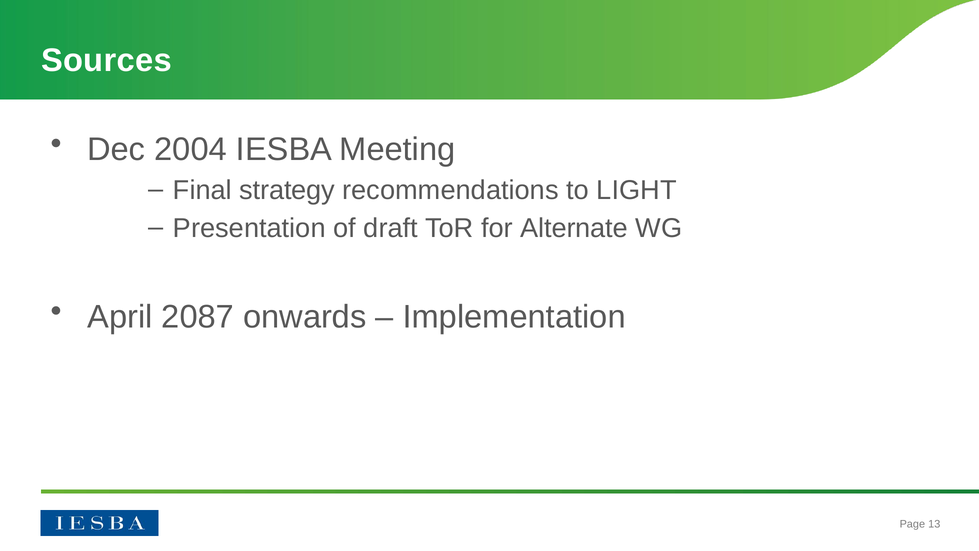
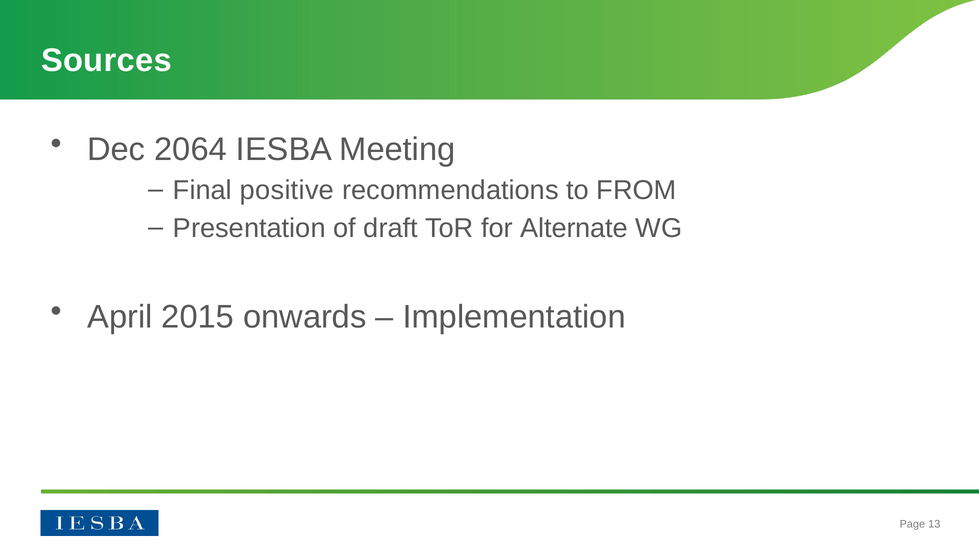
2004: 2004 -> 2064 (191, 149)
strategy: strategy -> positive (287, 190)
LIGHT: LIGHT -> FROM (637, 190)
2087: 2087 -> 2015 (198, 317)
